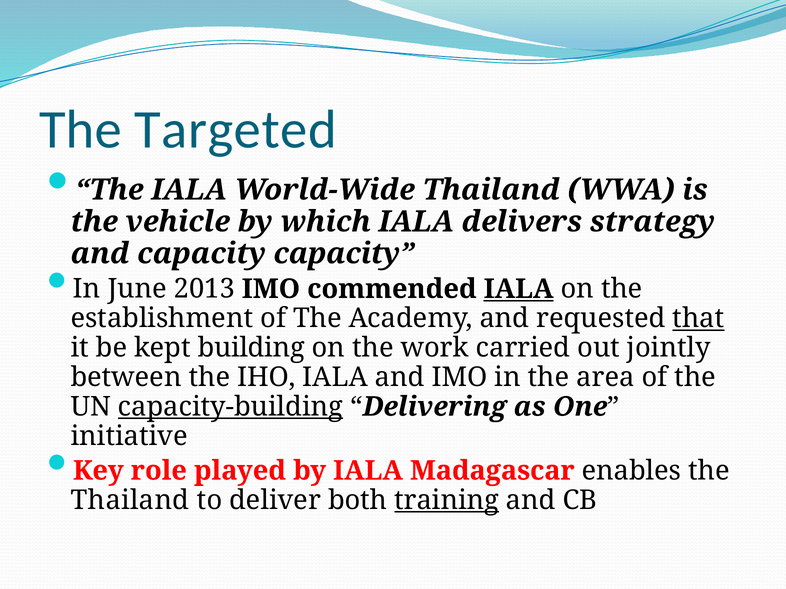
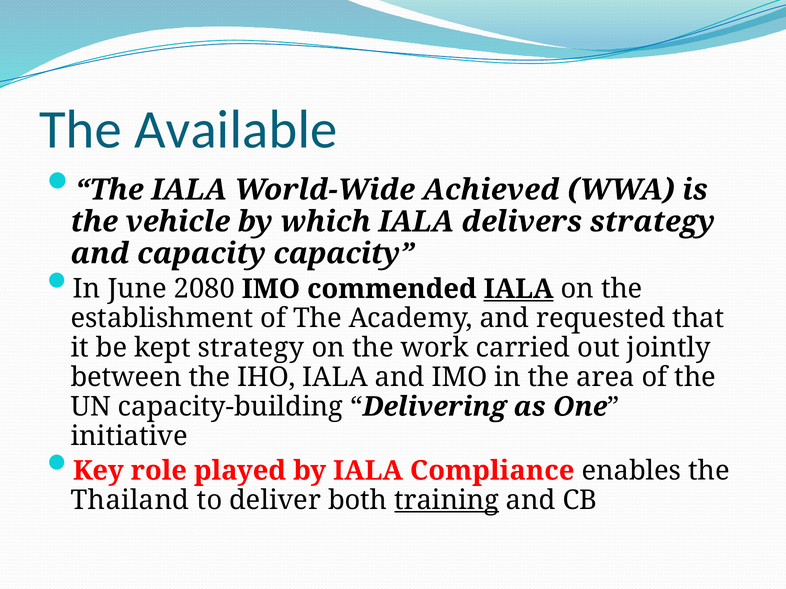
Targeted: Targeted -> Available (236, 130)
World-Wide Thailand: Thailand -> Achieved (491, 190)
2013: 2013 -> 2080 (204, 289)
that underline: present -> none (698, 319)
kept building: building -> strategy (251, 348)
capacity-building underline: present -> none (231, 407)
Madagascar: Madagascar -> Compliance (492, 471)
